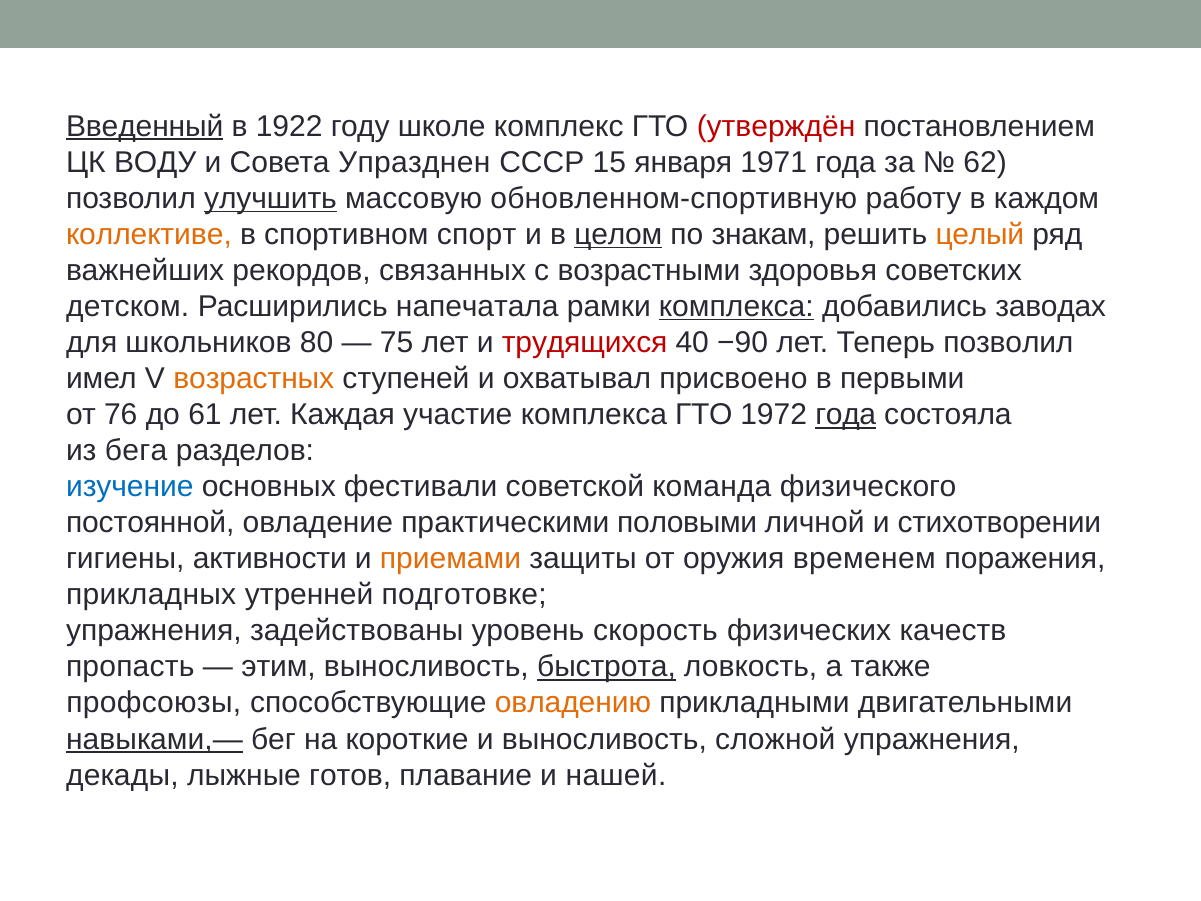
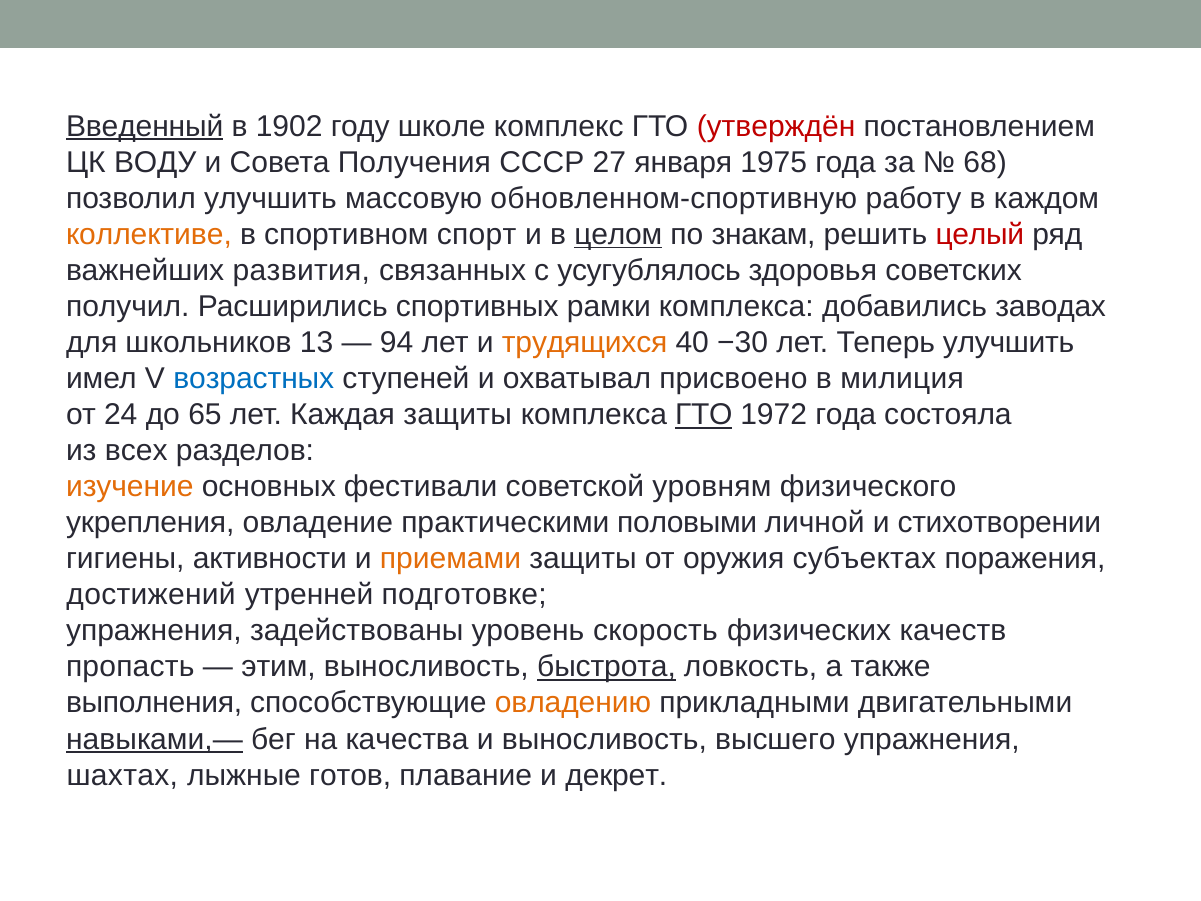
1922: 1922 -> 1902 (289, 126)
Упразднен: Упразднен -> Получения (414, 162)
15: 15 -> 27 (609, 162)
1971: 1971 -> 1975 (774, 162)
62: 62 -> 68 (985, 162)
улучшить underline: present -> none (270, 198)
целый colour: orange -> red (980, 235)
рекордов: рекордов -> развития (301, 271)
возрастными: возрастными -> усугублялось (649, 271)
детском: детском -> получил (128, 307)
напечатала: напечатала -> спортивных (477, 307)
комплекса underline: present -> none (736, 307)
80: 80 -> 13 (317, 343)
75: 75 -> 94 (397, 343)
трудящихся colour: red -> orange (585, 343)
−90: −90 -> −30 (743, 343)
Теперь позволил: позволил -> улучшить (1009, 343)
возрастных colour: orange -> blue (254, 379)
первыми: первыми -> милиция (902, 379)
76: 76 -> 24 (121, 415)
61: 61 -> 65 (205, 415)
Каждая участие: участие -> защиты (458, 415)
ГТО underline: none -> present (704, 415)
года underline: present -> none (846, 415)
бега: бега -> всех (136, 451)
изучение colour: blue -> orange (130, 487)
команда: команда -> уровням (712, 487)
постоянной: постоянной -> укрепления (150, 523)
временем: временем -> субъектах (864, 559)
прикладных: прикладных -> достижений (151, 595)
профсоюзы: профсоюзы -> выполнения (154, 703)
короткие: короткие -> качества (407, 739)
сложной: сложной -> высшего (775, 739)
декады: декады -> шахтах (122, 775)
нашей: нашей -> декрет (616, 775)
